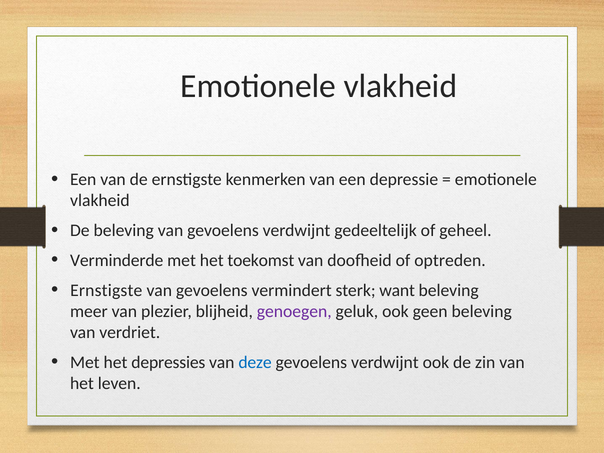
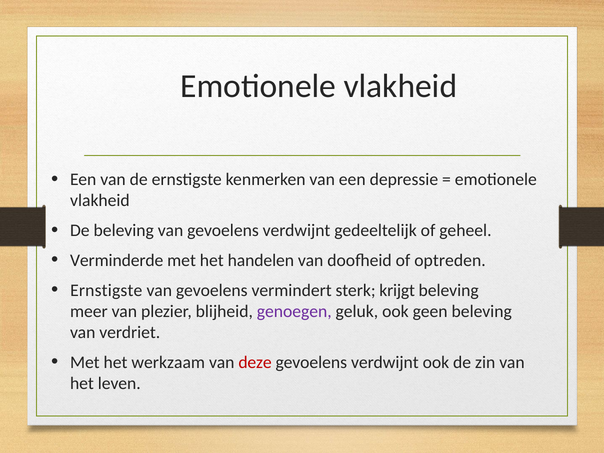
toekomst: toekomst -> handelen (261, 260)
want: want -> krijgt (397, 290)
depressies: depressies -> werkzaam (168, 362)
deze colour: blue -> red (255, 362)
